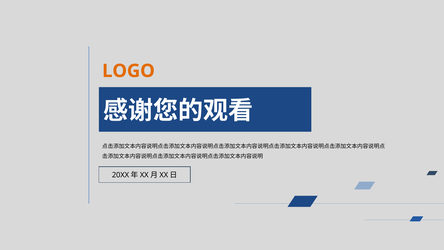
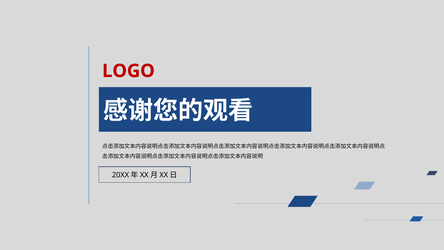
LOGO colour: orange -> red (128, 71)
